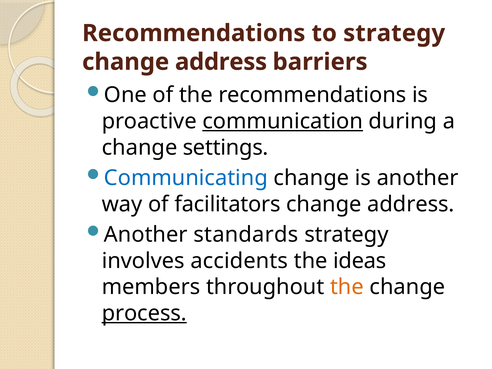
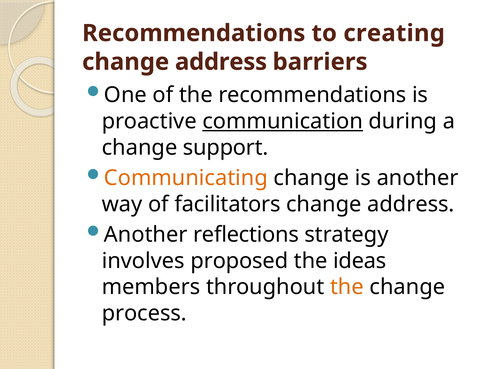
to strategy: strategy -> creating (394, 33)
settings: settings -> support (226, 148)
Communicating colour: blue -> orange (186, 178)
standards: standards -> reflections (246, 235)
accidents: accidents -> proposed (239, 261)
process underline: present -> none (144, 313)
